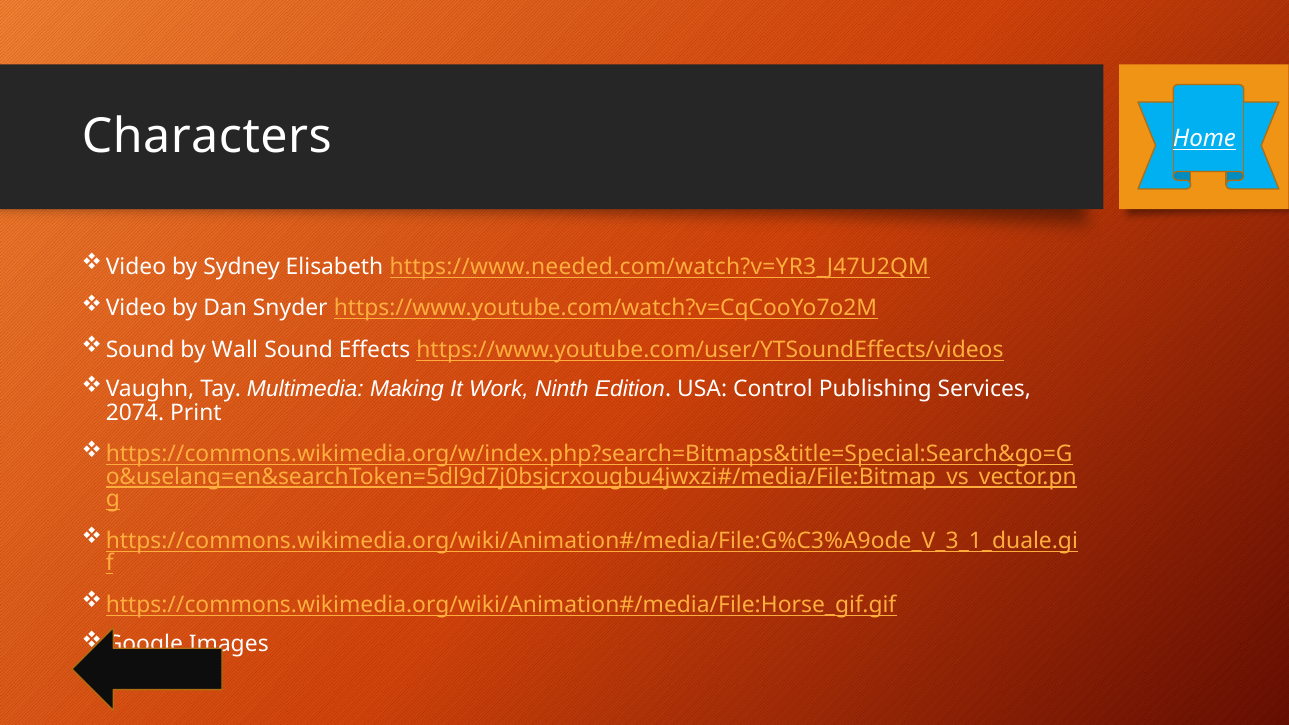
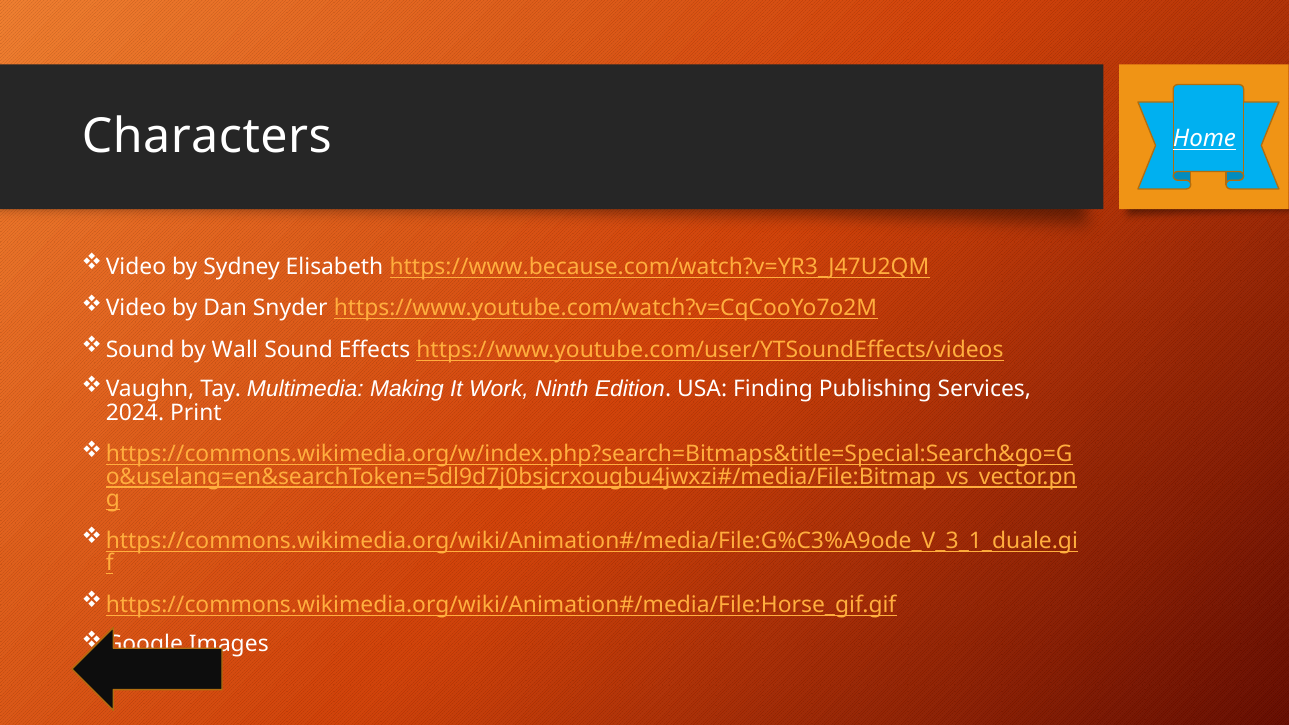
https://www.needed.com/watch?v=YR3_J47U2QM: https://www.needed.com/watch?v=YR3_J47U2QM -> https://www.because.com/watch?v=YR3_J47U2QM (659, 267)
Control: Control -> Finding (773, 389)
2074: 2074 -> 2024 (135, 413)
